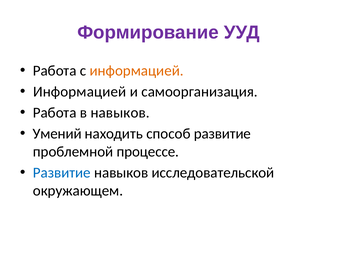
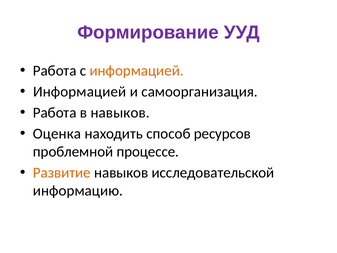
Умений: Умений -> Оценка (57, 134)
способ развитие: развитие -> ресурсов (222, 134)
Развитие colour: blue -> orange (62, 173)
окружающем: окружающем -> информацию (78, 191)
